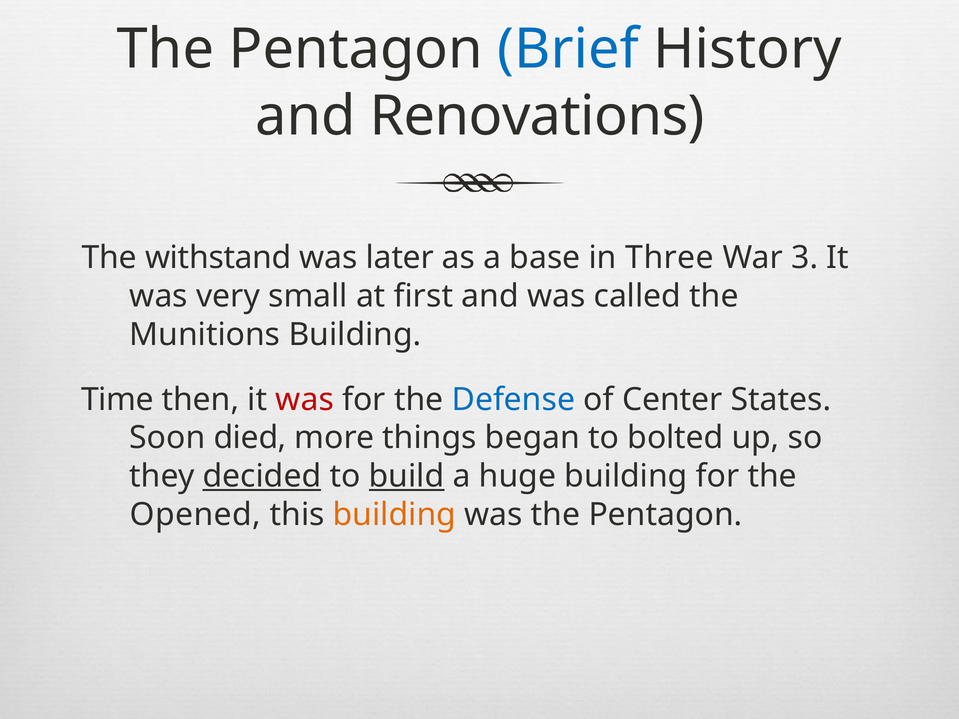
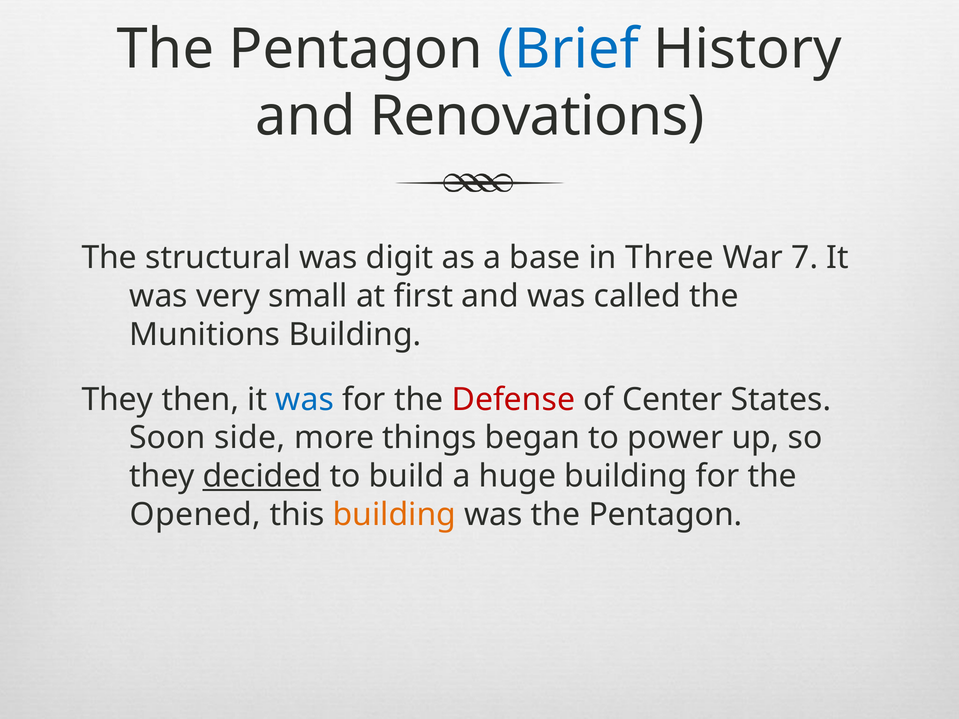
withstand: withstand -> structural (218, 258)
later: later -> digit (400, 258)
3: 3 -> 7 (805, 258)
Time: Time -> They (117, 400)
was colour: red -> blue (305, 400)
Defense colour: blue -> red (513, 400)
died: died -> side (250, 438)
bolted: bolted -> power (675, 438)
build underline: present -> none (407, 476)
